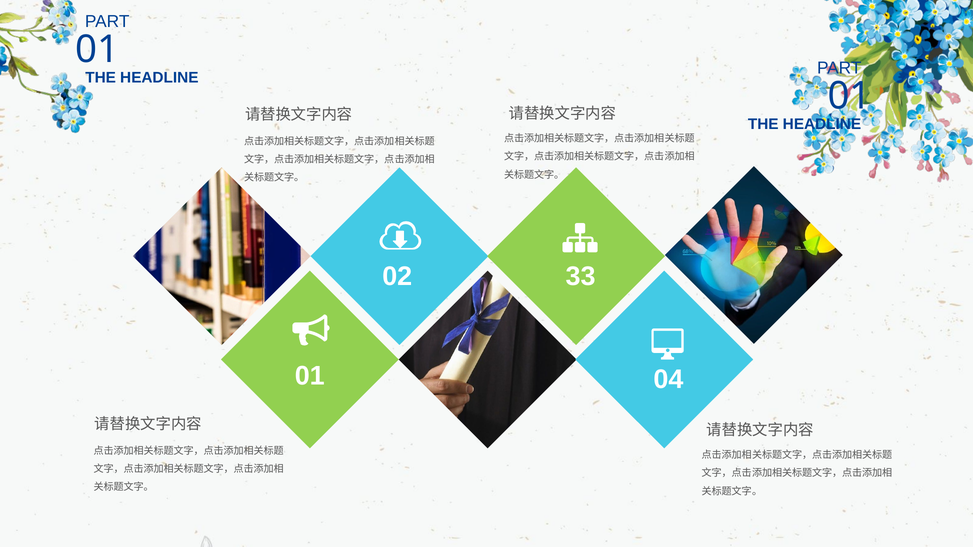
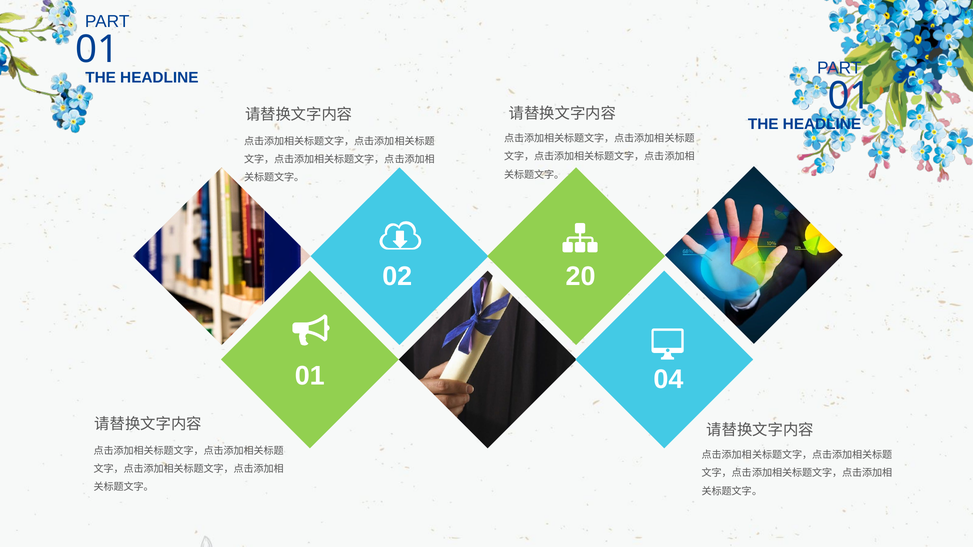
33: 33 -> 20 (581, 277)
